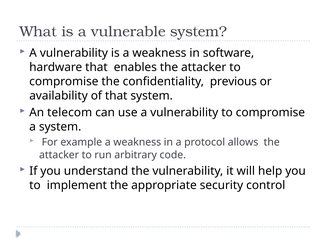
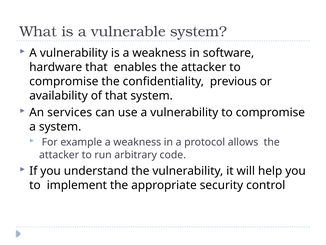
telecom: telecom -> services (70, 112)
